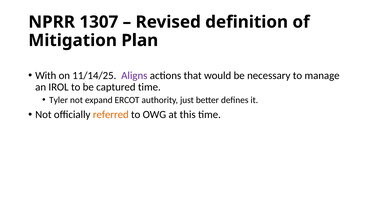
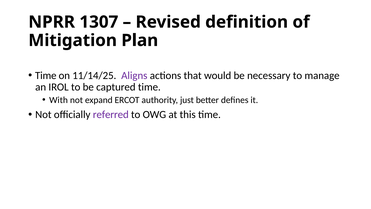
With: With -> Time (46, 75)
Tyler: Tyler -> With (59, 100)
referred colour: orange -> purple (111, 114)
